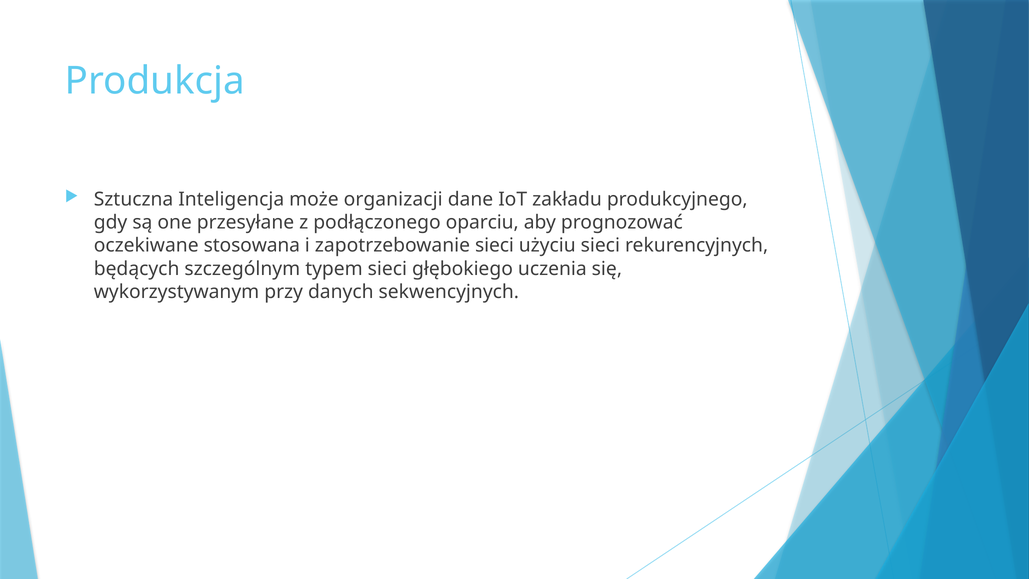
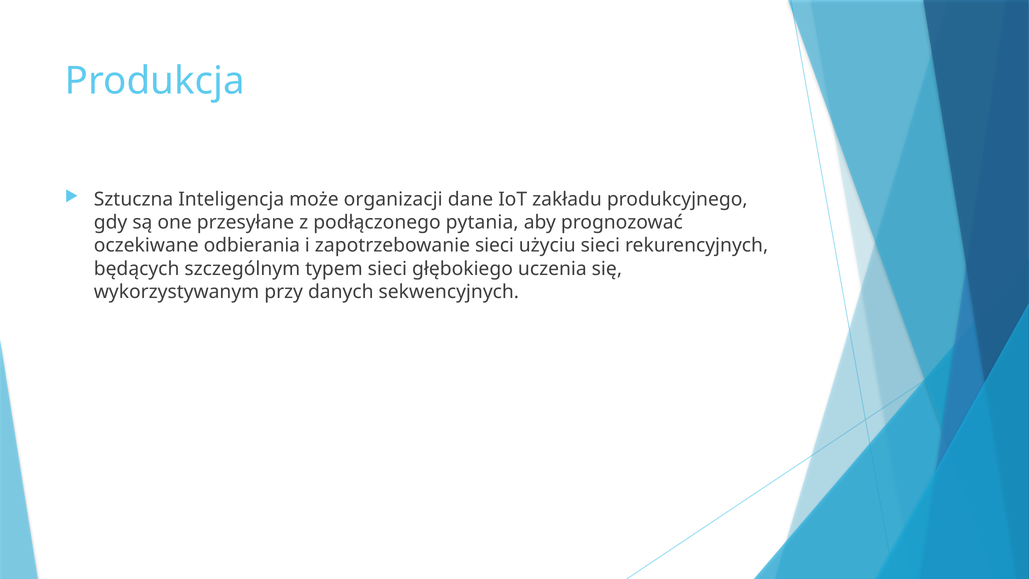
oparciu: oparciu -> pytania (482, 222)
stosowana: stosowana -> odbierania (252, 245)
